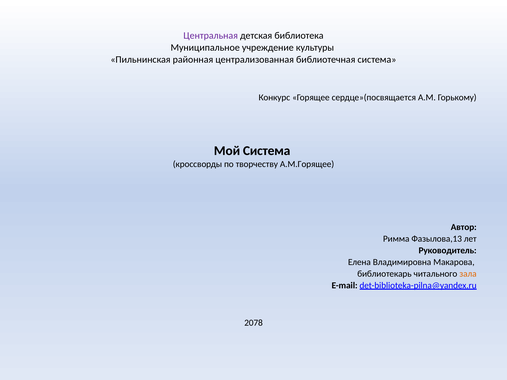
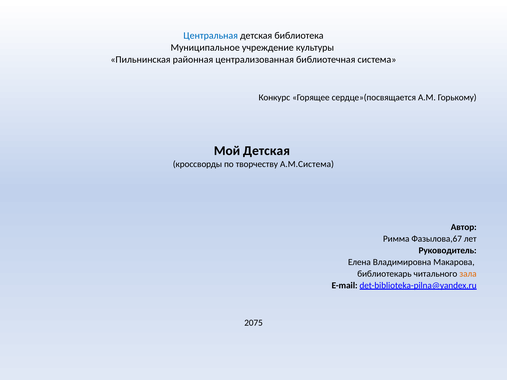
Центральная colour: purple -> blue (211, 36)
Мой Система: Система -> Детская (266, 151)
А.М.Горящее: А.М.Горящее -> А.М.Система (307, 164)
Фазылова,13: Фазылова,13 -> Фазылова,67 (437, 239)
2078: 2078 -> 2075 (254, 323)
